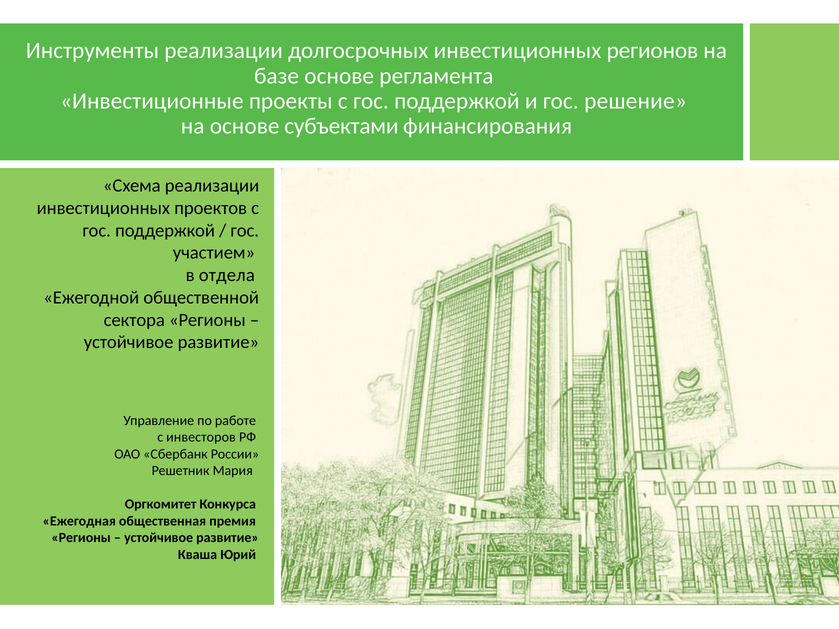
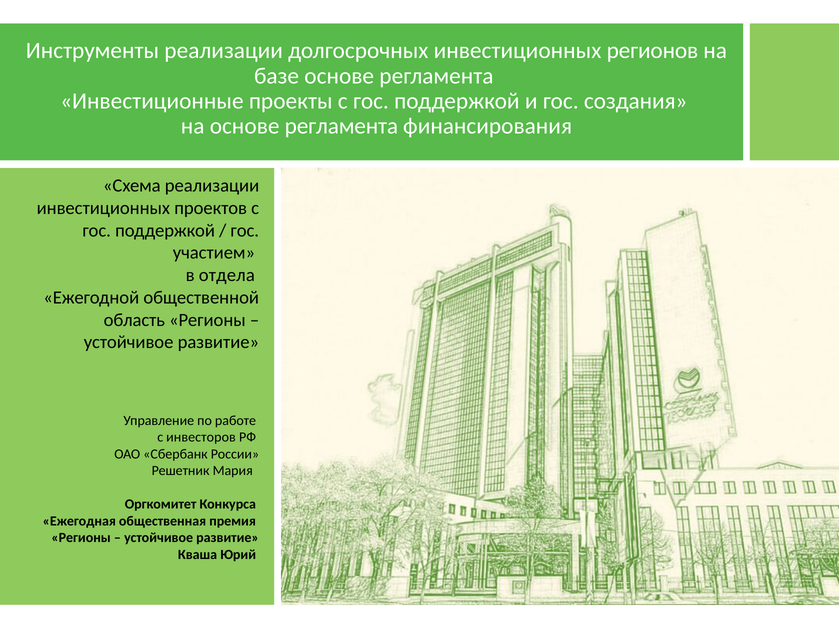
решение: решение -> создания (636, 101)
на основе субъектами: субъектами -> регламента (341, 126)
сектора: сектора -> область (134, 320)
